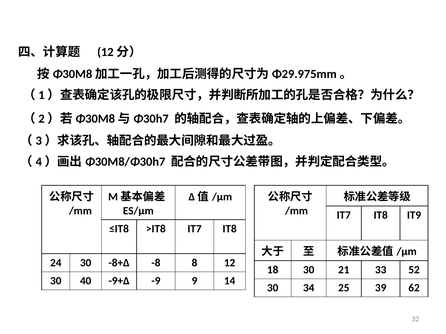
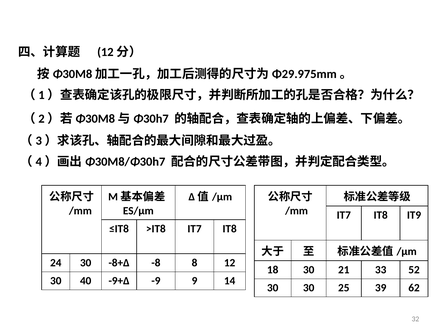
30 34: 34 -> 30 (309, 288)
